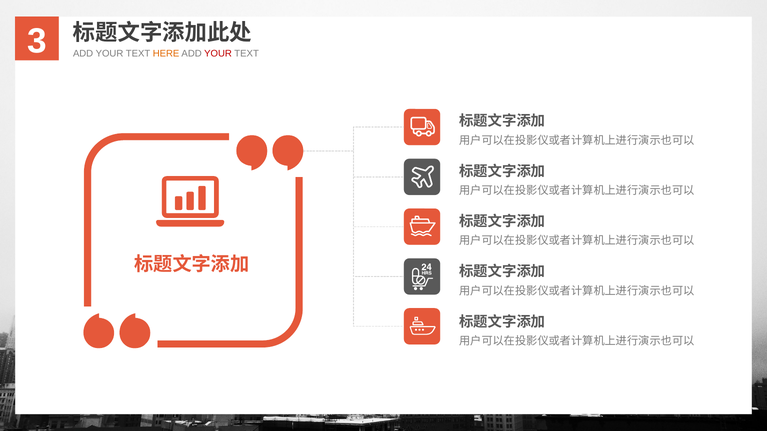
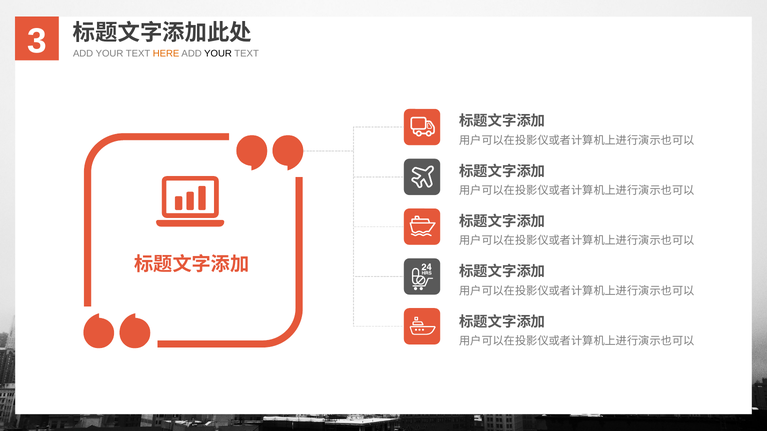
YOUR colour: red -> black (218, 54)
